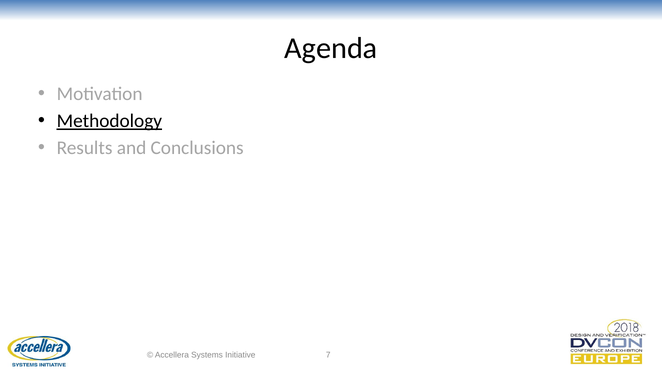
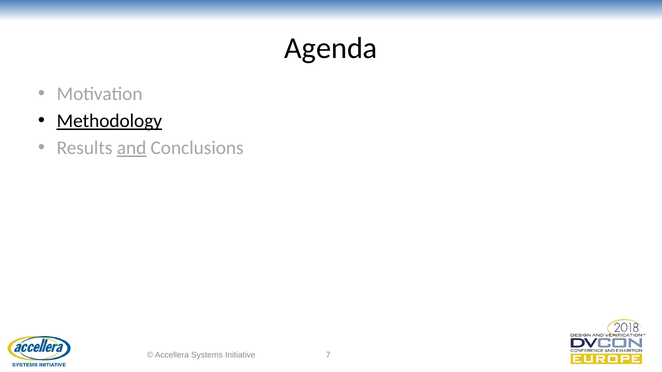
and underline: none -> present (132, 148)
